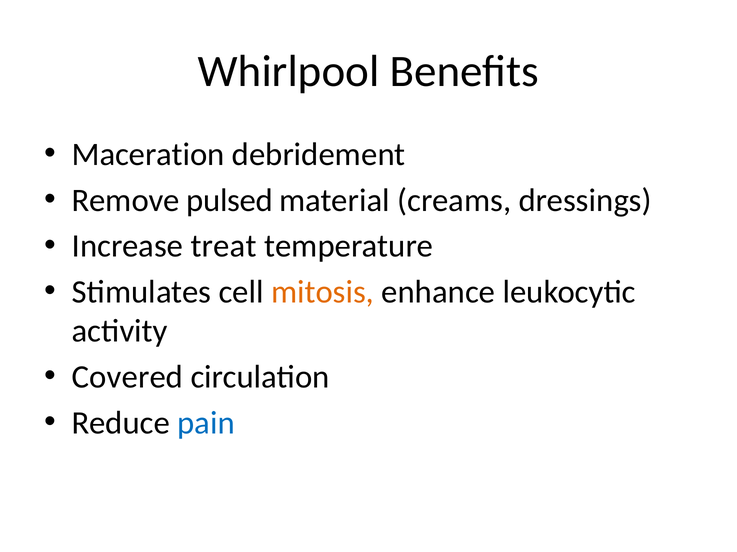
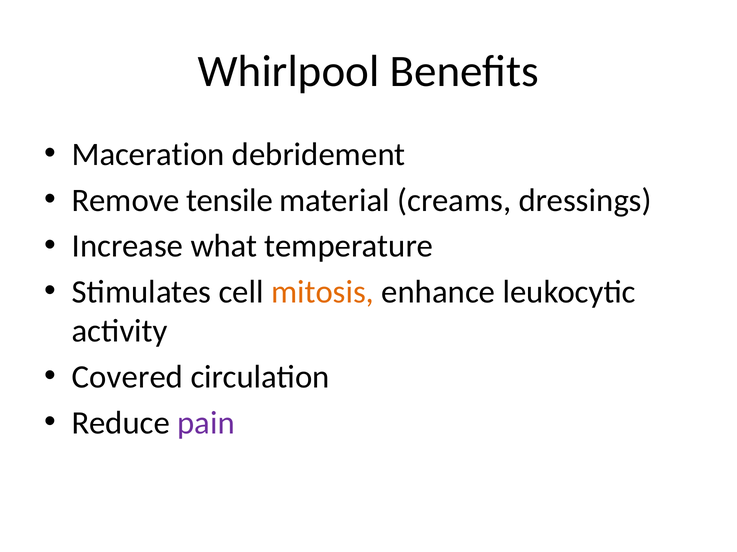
pulsed: pulsed -> tensile (230, 200)
treat: treat -> what (224, 246)
pain colour: blue -> purple (206, 423)
